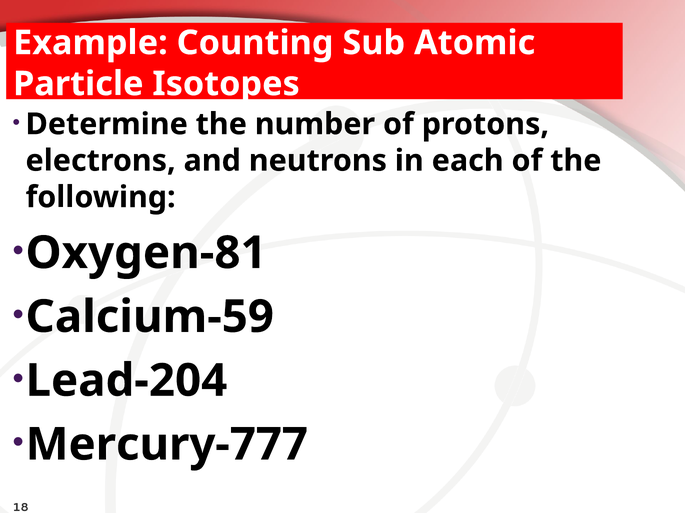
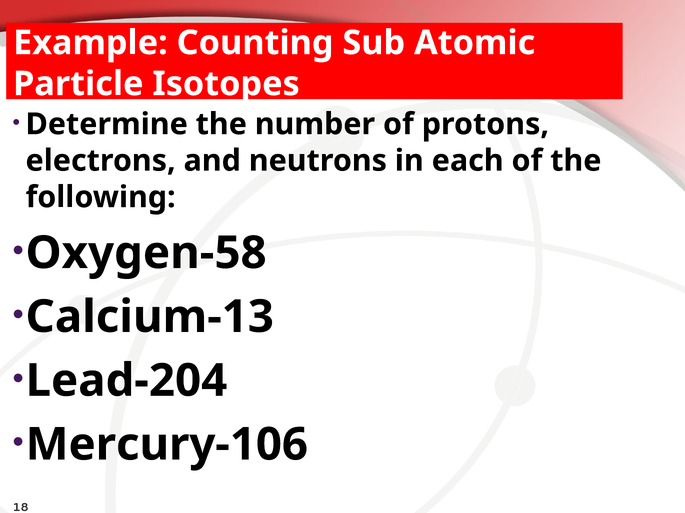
Oxygen-81: Oxygen-81 -> Oxygen-58 (146, 253)
Calcium-59: Calcium-59 -> Calcium-13 (150, 317)
Mercury-777: Mercury-777 -> Mercury-106 (167, 445)
